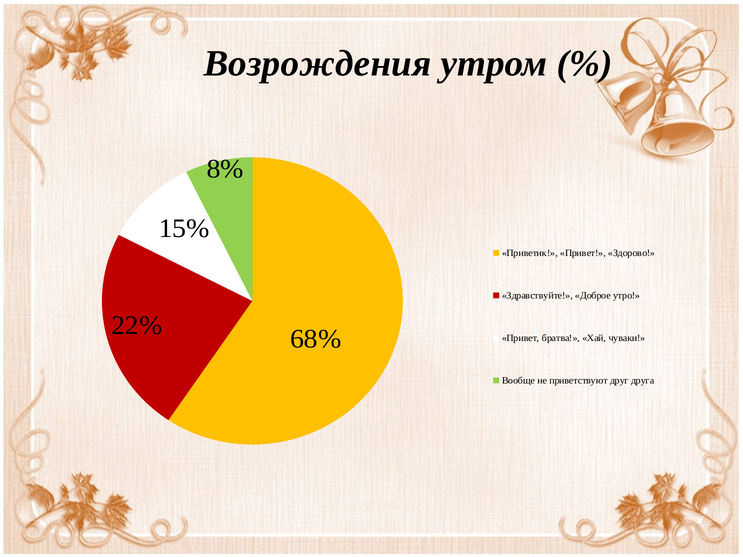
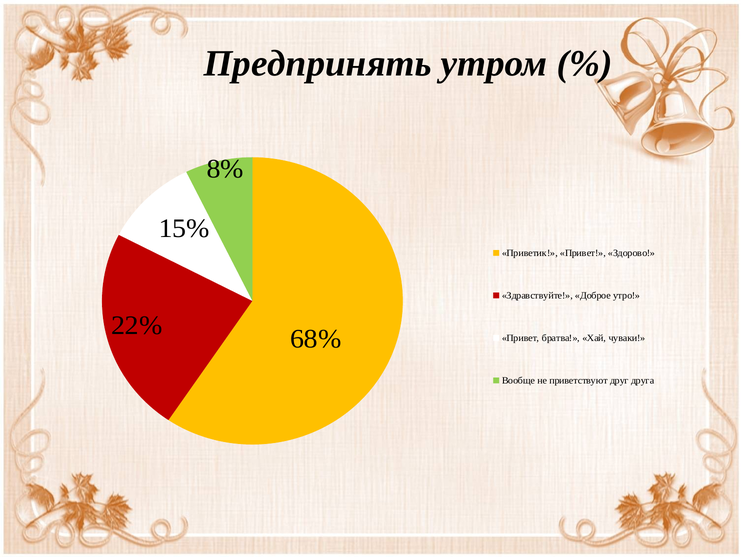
Возрождения: Возрождения -> Предпринять (318, 63)
